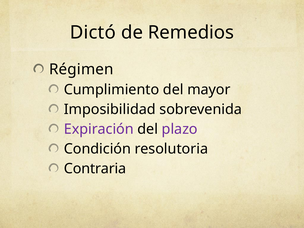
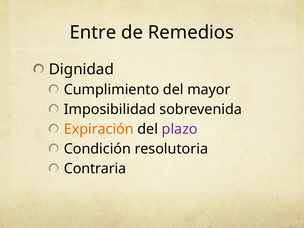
Dictó: Dictó -> Entre (93, 32)
Régimen: Régimen -> Dignidad (81, 69)
Expiración colour: purple -> orange (99, 129)
